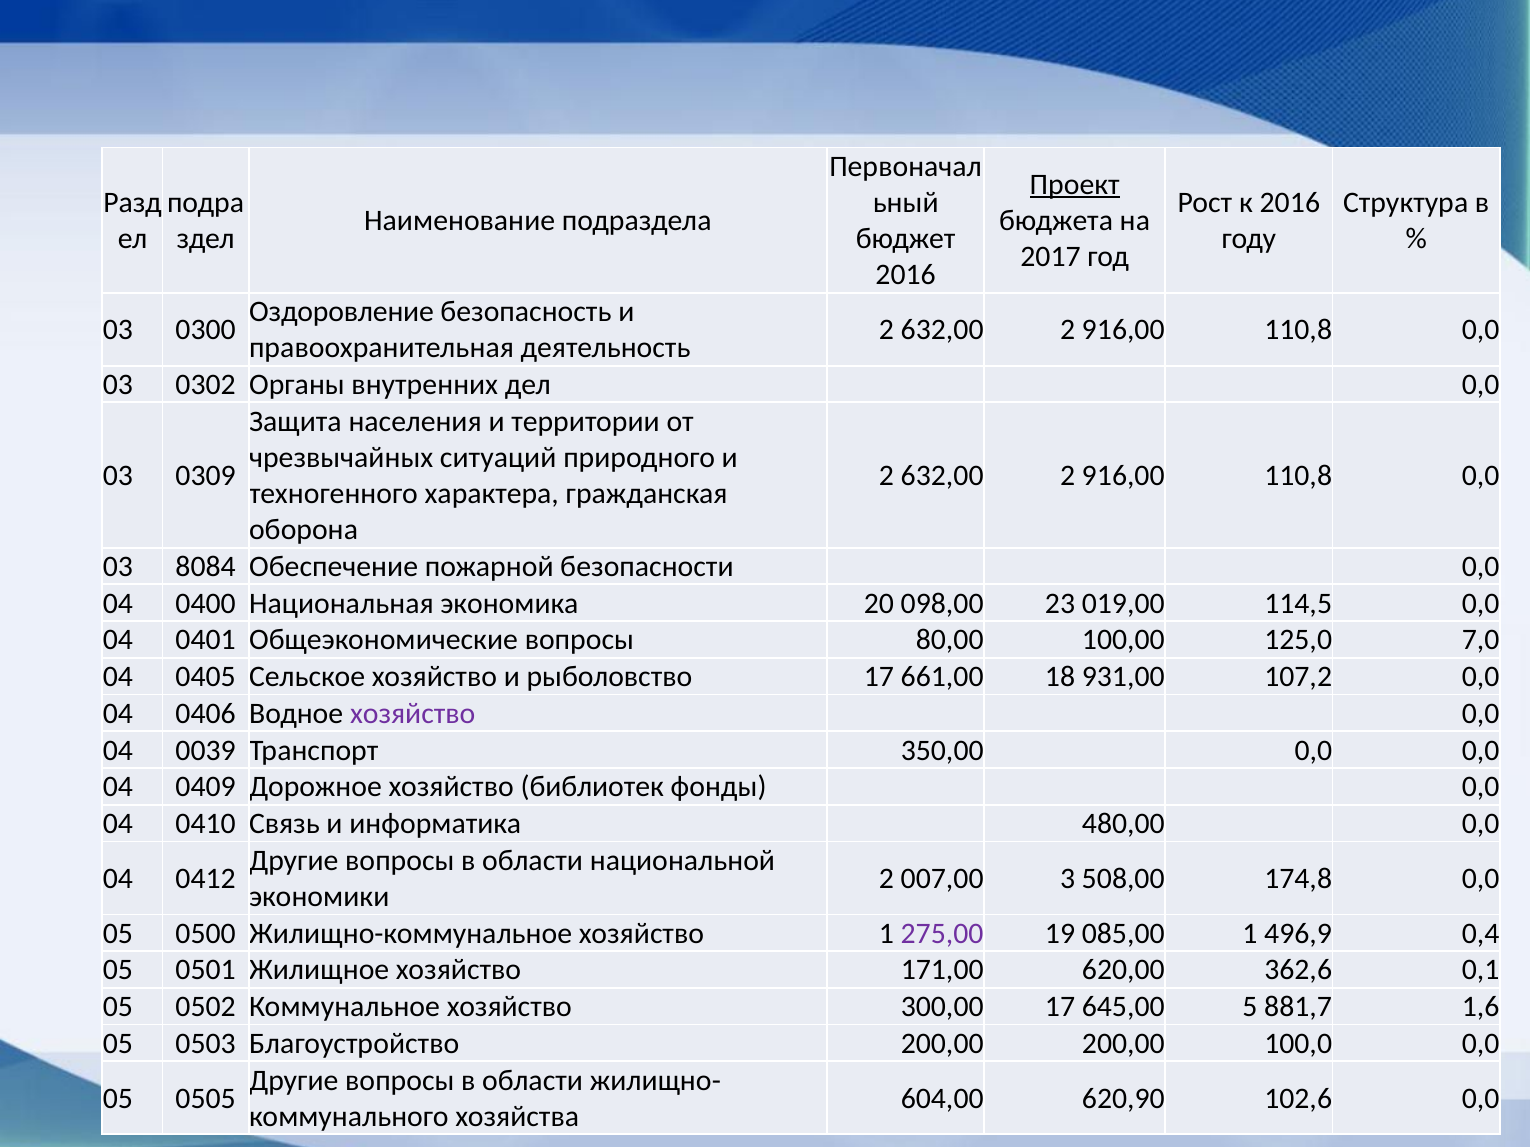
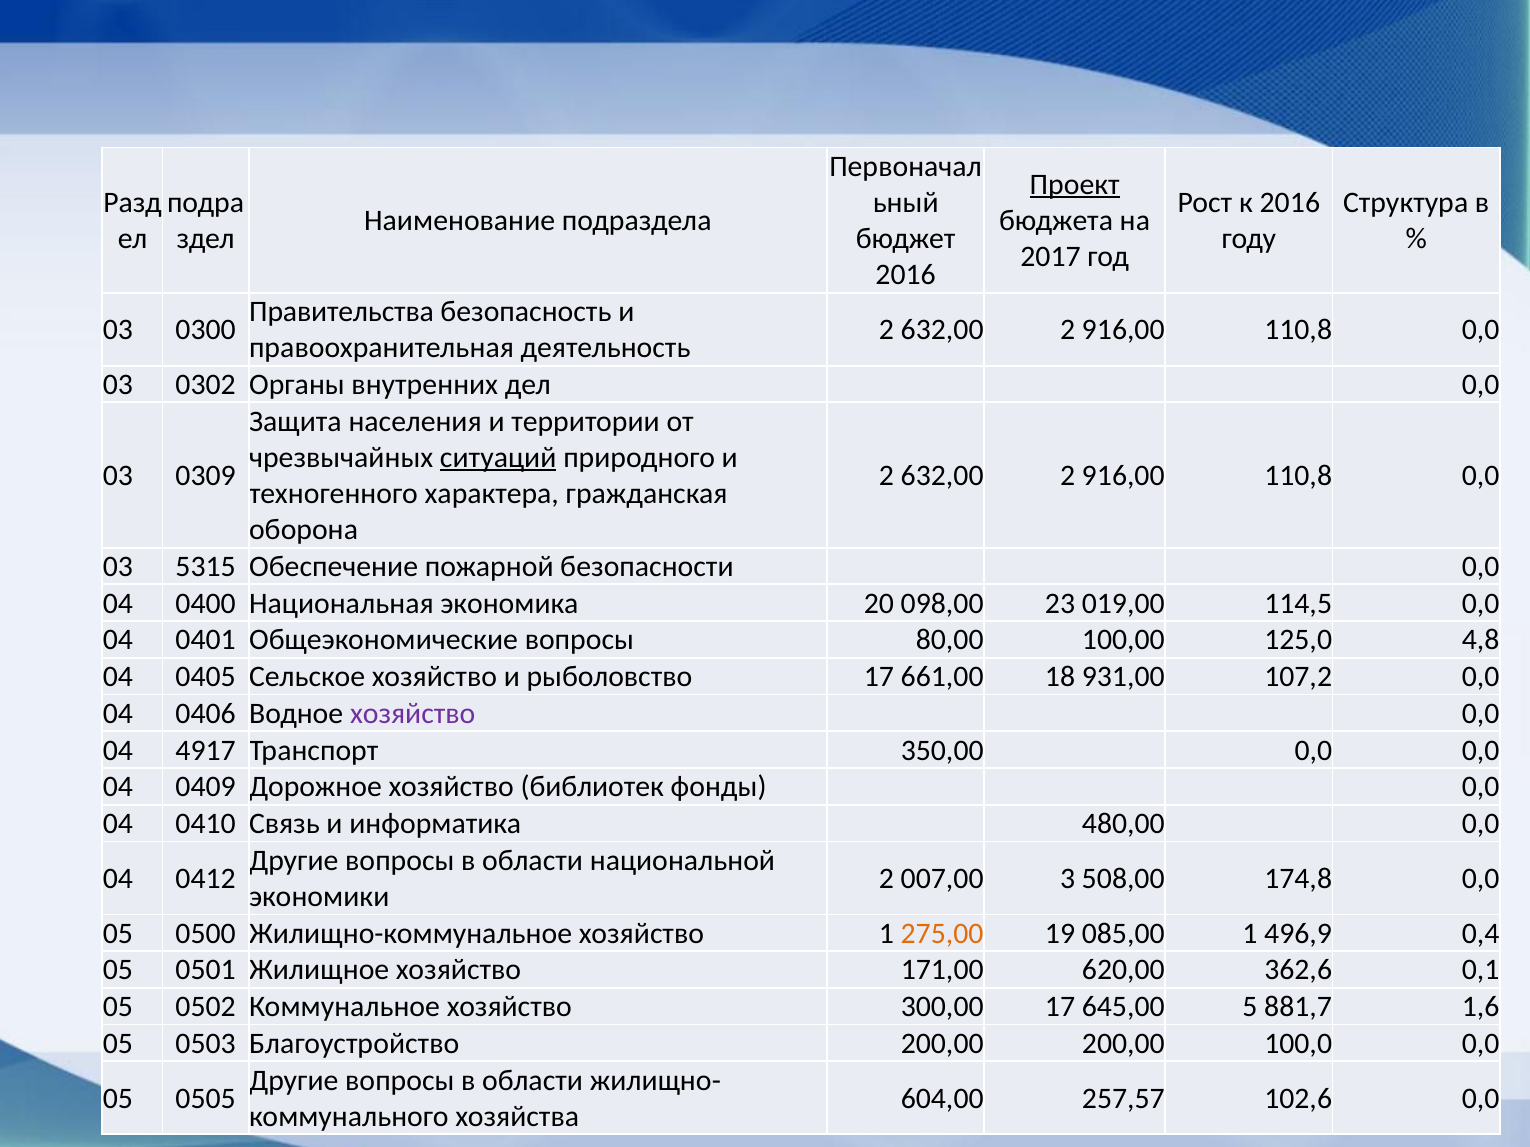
Оздоровление: Оздоровление -> Правительства (342, 312)
ситуаций underline: none -> present (498, 458)
8084: 8084 -> 5315 (206, 567)
7,0: 7,0 -> 4,8 (1481, 640)
0039: 0039 -> 4917 (206, 751)
275,00 colour: purple -> orange (942, 934)
620,90: 620,90 -> 257,57 (1123, 1099)
